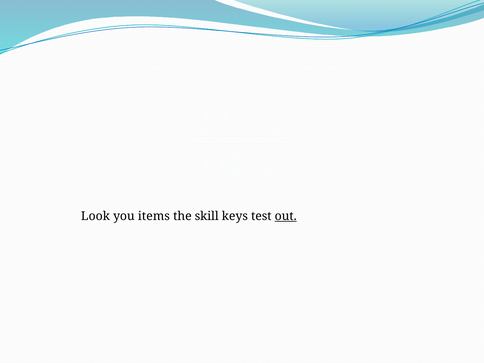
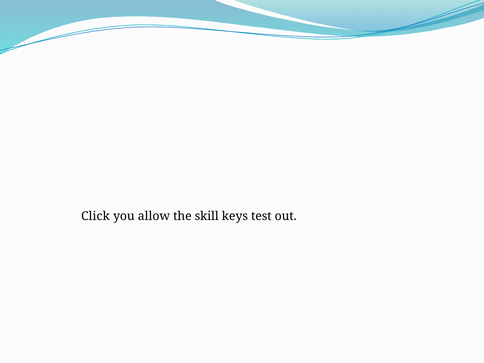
Look: Look -> Click (95, 216)
items: items -> allow (154, 216)
out underline: present -> none (286, 216)
